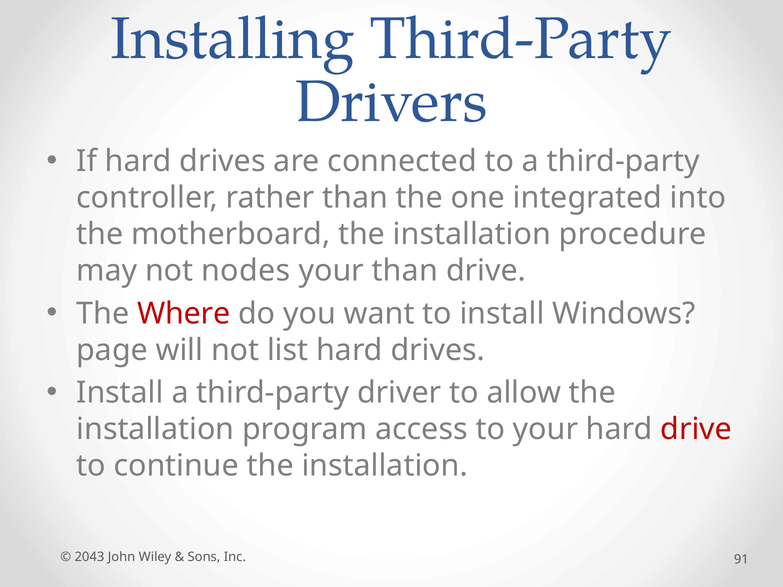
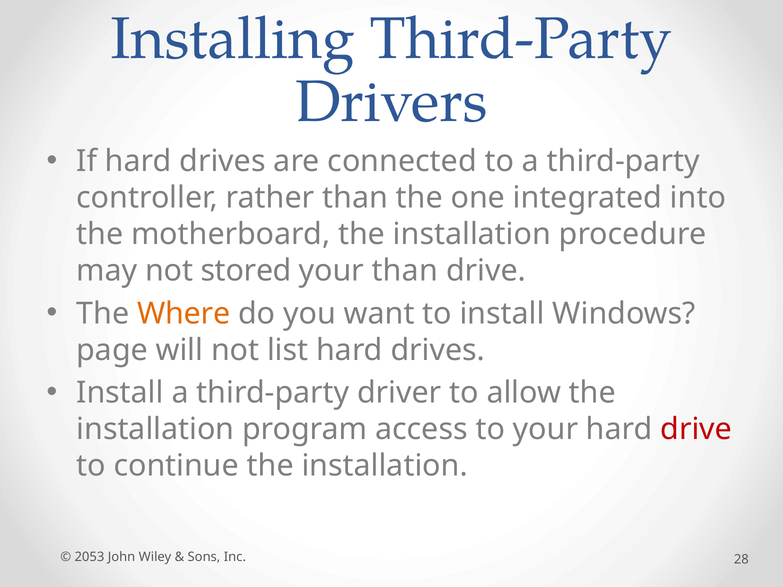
nodes: nodes -> stored (246, 271)
Where colour: red -> orange (184, 314)
2043: 2043 -> 2053 (89, 557)
91: 91 -> 28 (741, 560)
